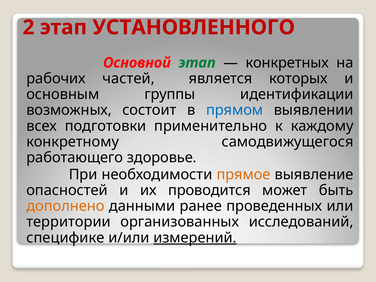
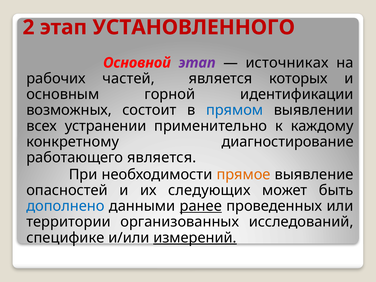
этап colour: green -> purple (197, 63)
конкретных: конкретных -> источниках (287, 63)
группы: группы -> горной (170, 94)
подготовки: подготовки -> устранении (106, 126)
самодвижущегося: самодвижущегося -> диагностирование (288, 142)
работающего здоровье: здоровье -> является (162, 158)
проводится: проводится -> следующих (209, 190)
дополнено colour: orange -> blue (65, 206)
ранее underline: none -> present (201, 206)
